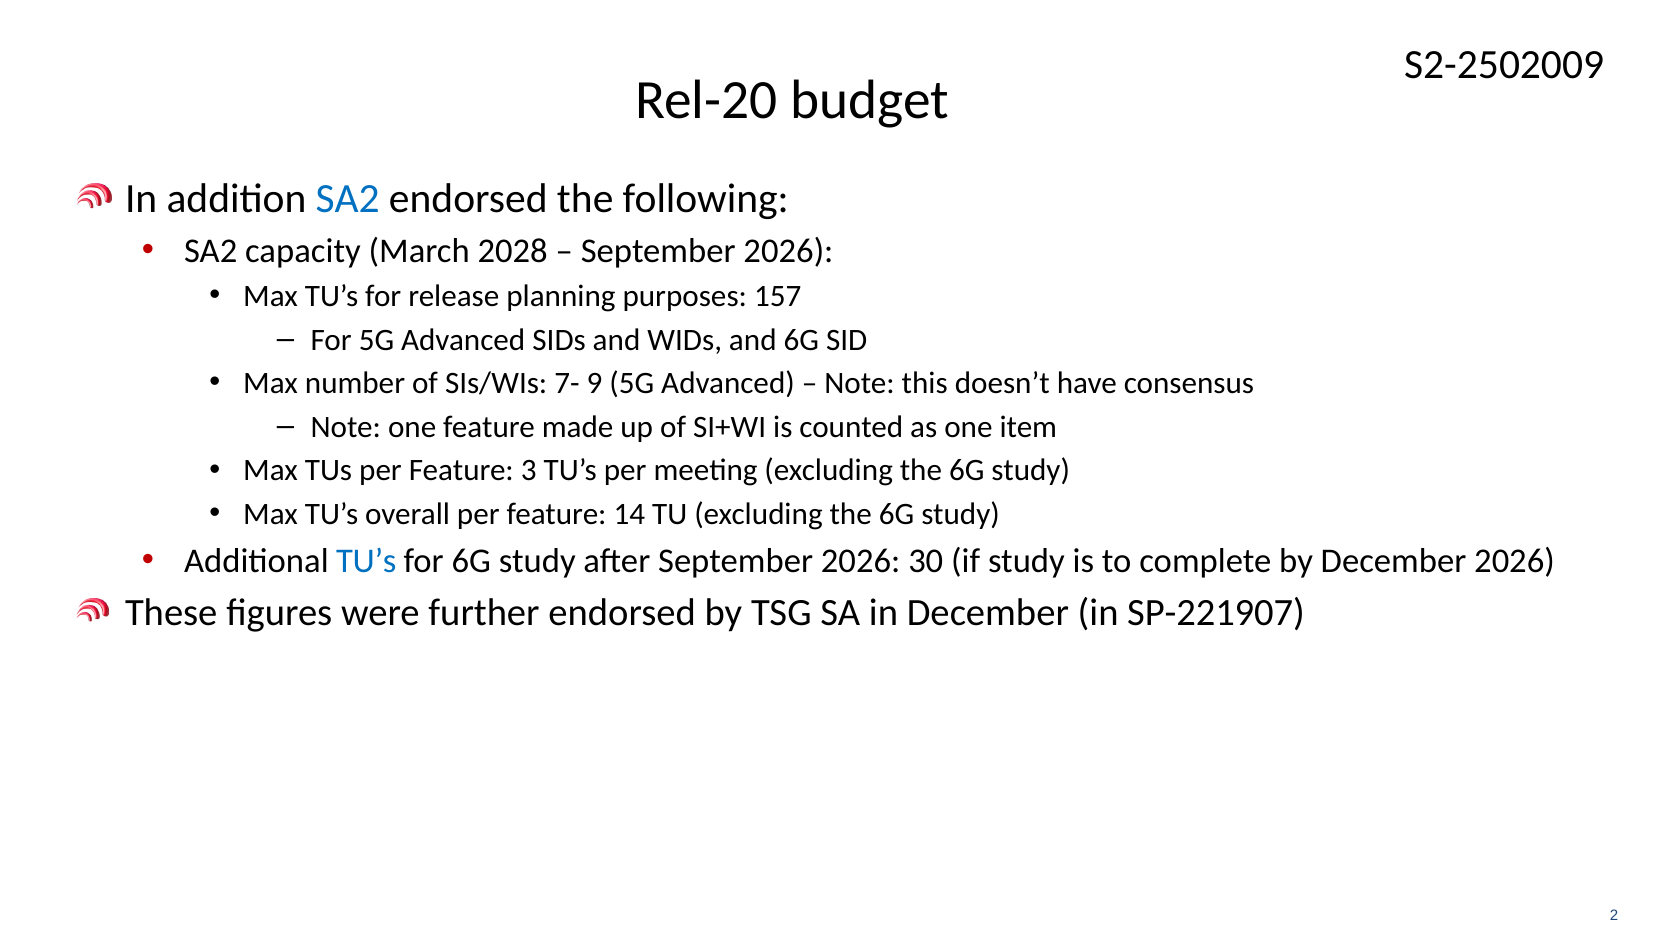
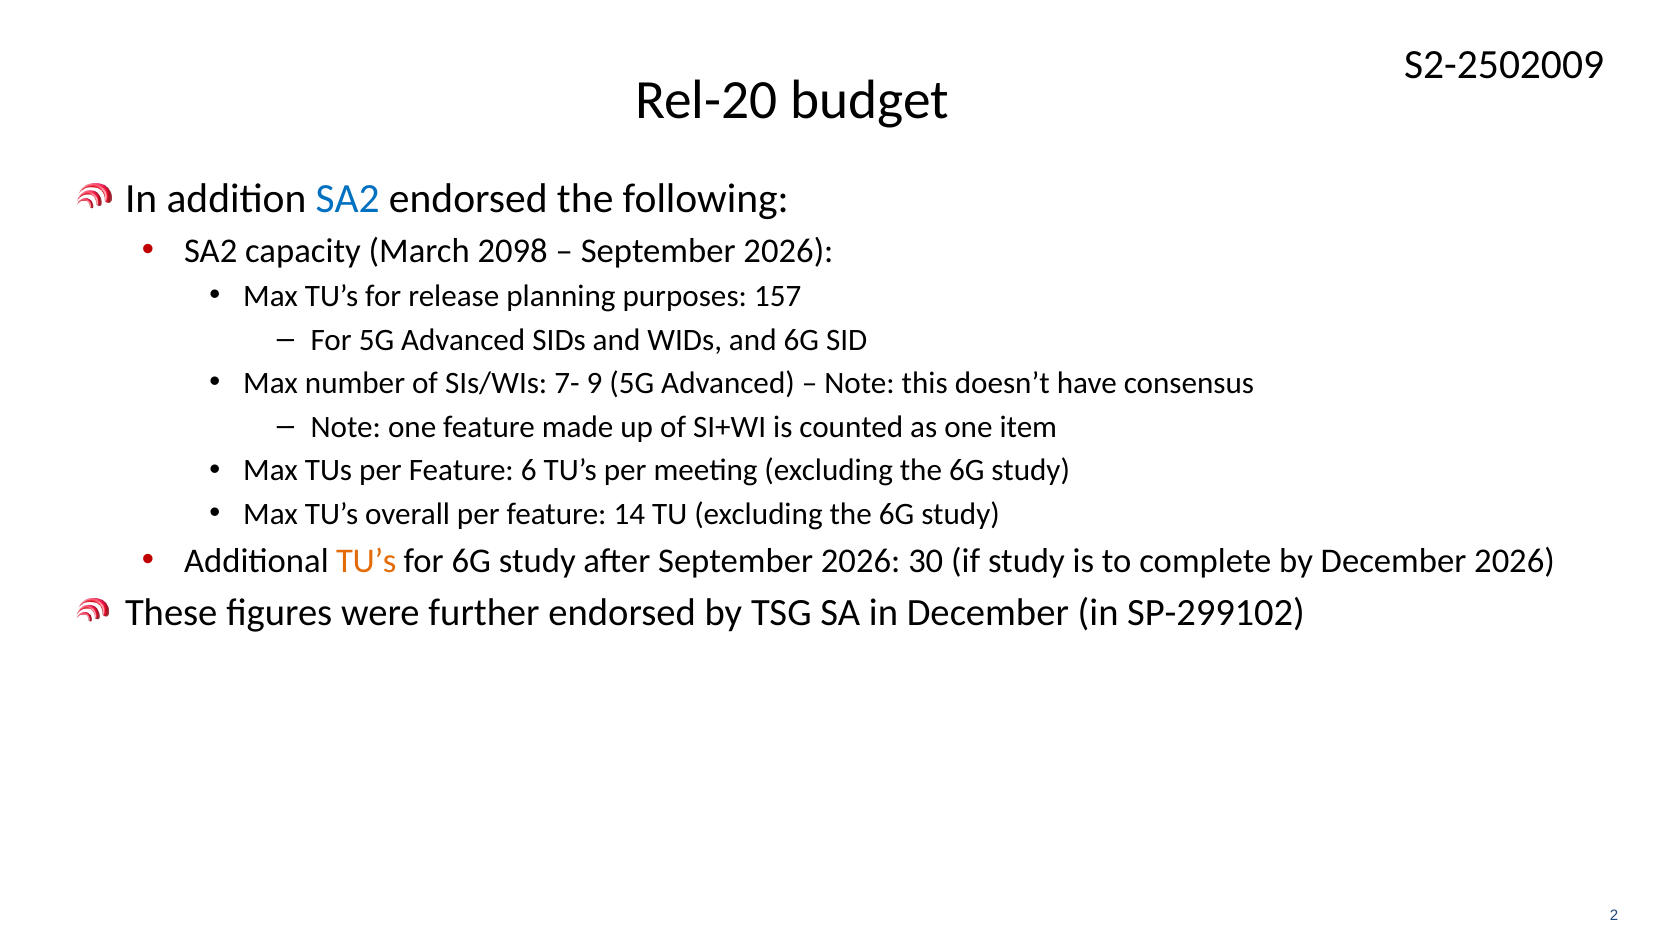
2028: 2028 -> 2098 (513, 251)
3: 3 -> 6 (529, 471)
TU’s colour: blue -> orange (366, 561)
SP-221907: SP-221907 -> SP-299102 (1216, 613)
